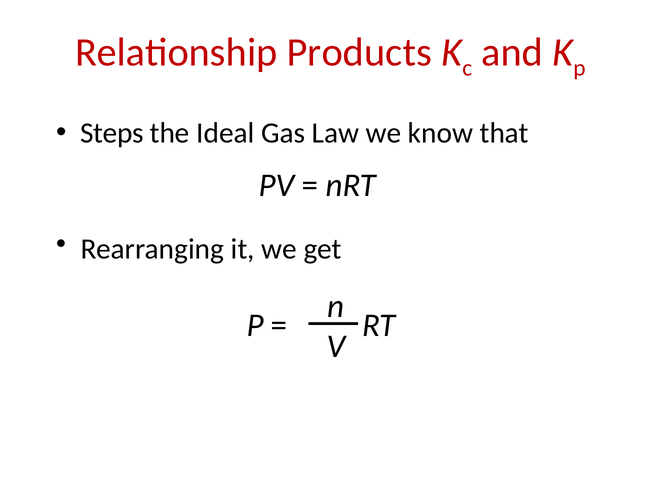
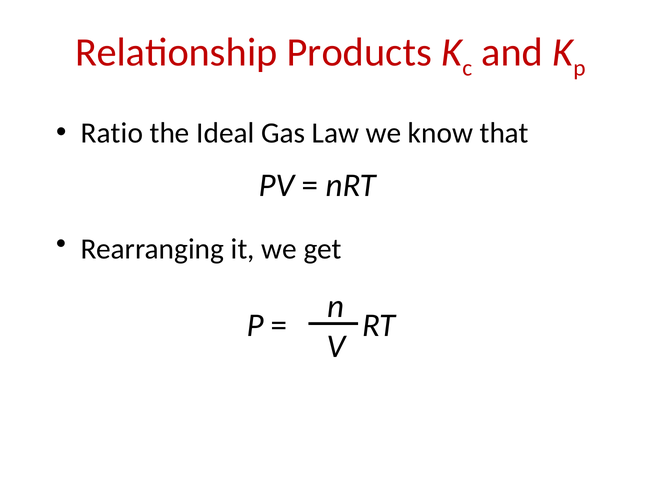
Steps: Steps -> Ratio (112, 133)
